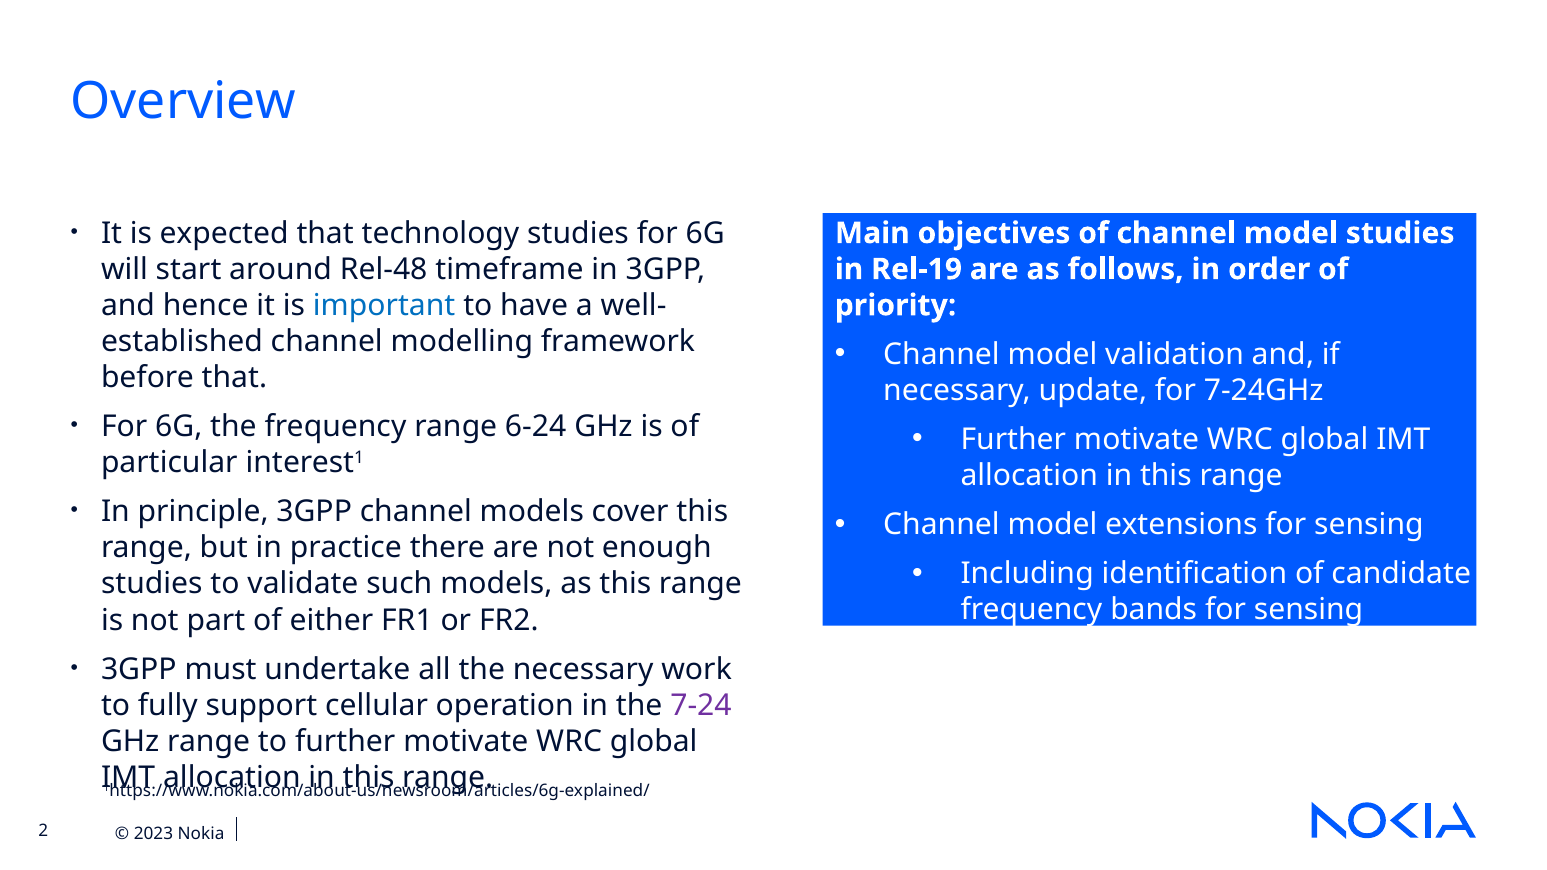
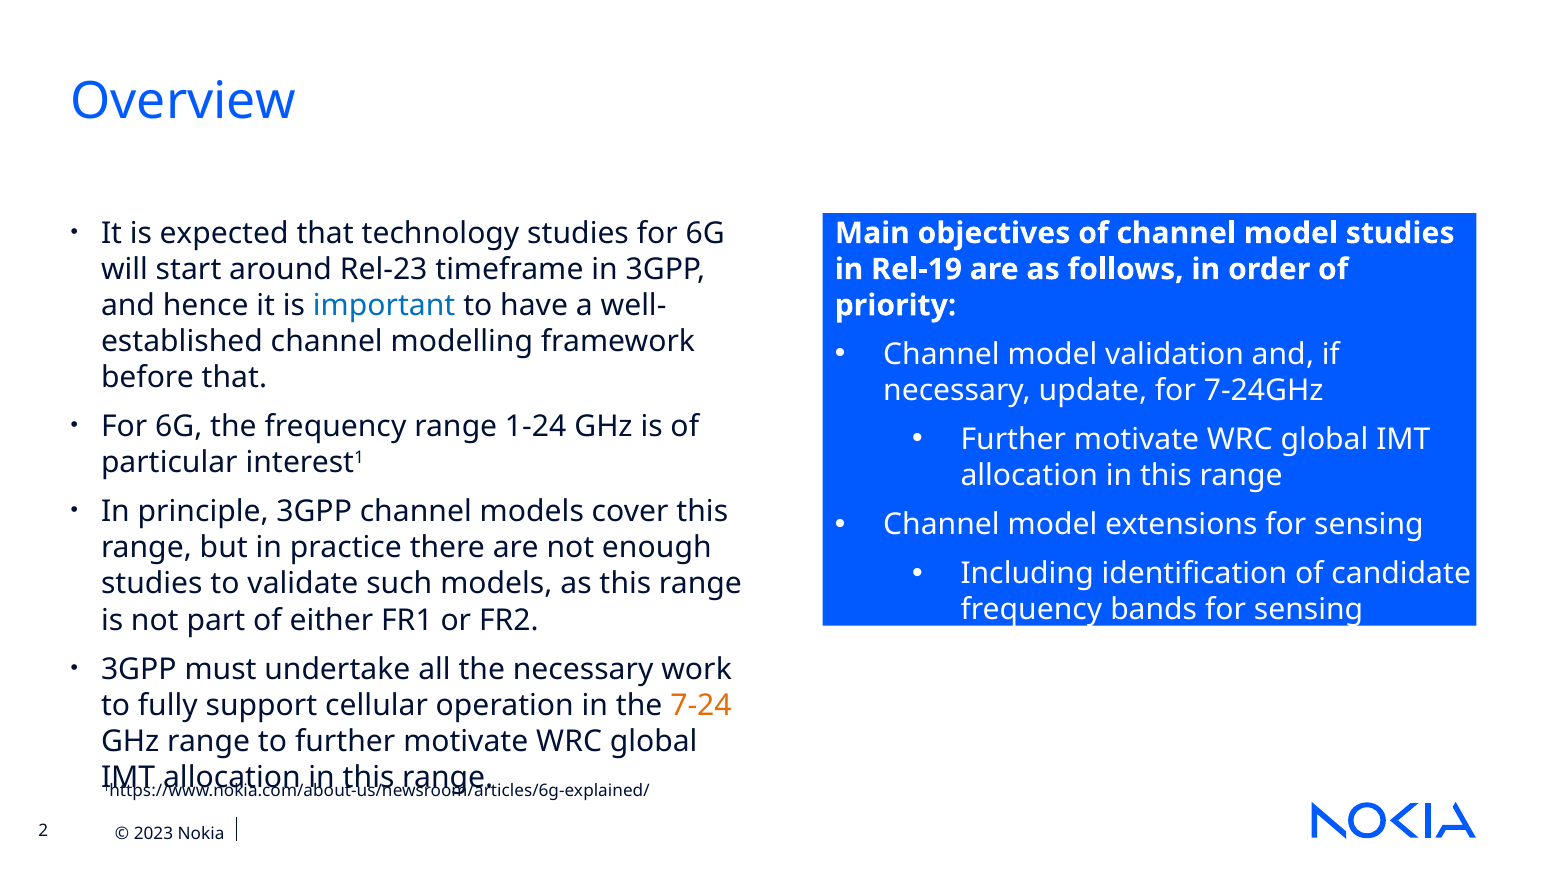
Rel-48: Rel-48 -> Rel-23 (384, 269)
6-24: 6-24 -> 1-24 (536, 427)
7-24 colour: purple -> orange (701, 705)
